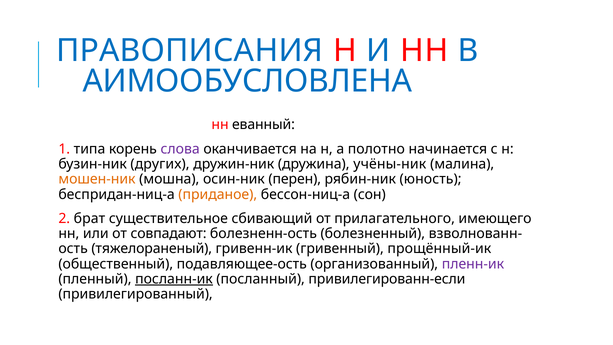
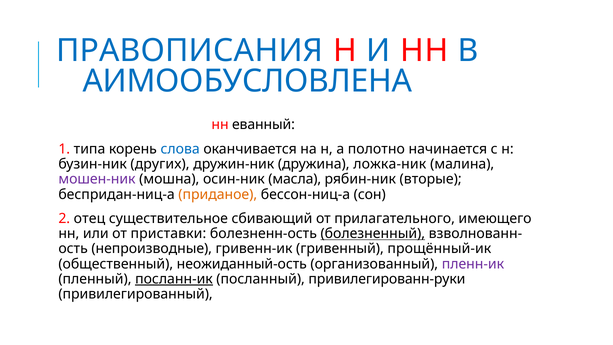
слова colour: purple -> blue (180, 149)
учёны-ник: учёны-ник -> ложка-ник (390, 164)
мошен-ник colour: orange -> purple (97, 179)
перен: перен -> масла (295, 179)
юность: юность -> вторые (431, 179)
брат: брат -> отец (89, 218)
совпадают: совпадают -> приставки (168, 234)
болезненный underline: none -> present (373, 234)
тяжелораненый: тяжелораненый -> непроизводные (152, 249)
подавляющее-ость: подавляющее-ость -> неожиданный-ость (242, 264)
привилегированн-если: привилегированн-если -> привилегированн-руки (387, 279)
